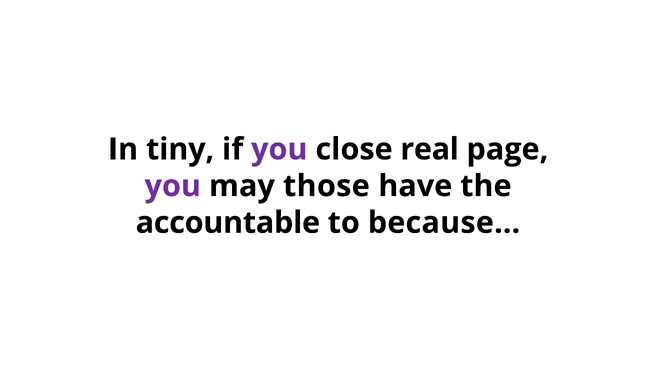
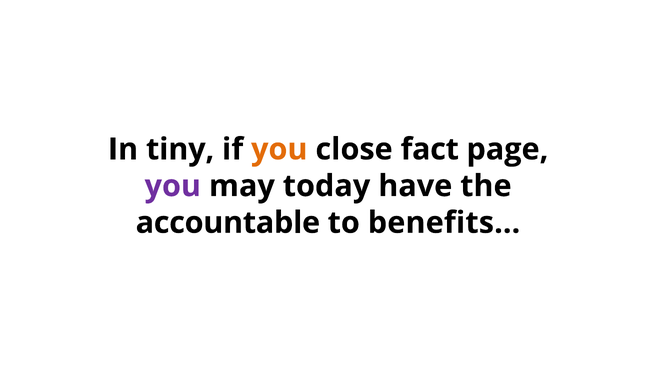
you colour: purple -> orange (279, 149)
real: real -> fact (430, 149)
those: those -> today (326, 186)
because…: because… -> benefits… (444, 223)
